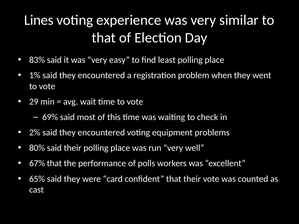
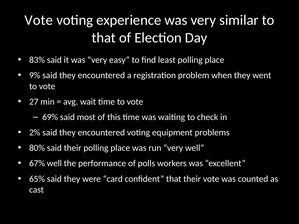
Lines: Lines -> Vote (39, 20)
1%: 1% -> 9% (35, 75)
29: 29 -> 27 (34, 102)
67% that: that -> well (54, 164)
